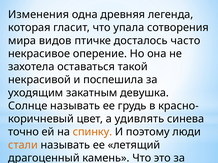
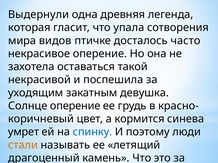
Изменения: Изменения -> Выдернули (39, 15)
Солнце называть: называть -> оперение (75, 106)
удивлять: удивлять -> кормится (140, 119)
точно: точно -> умрет (24, 132)
спинку colour: orange -> blue (92, 132)
